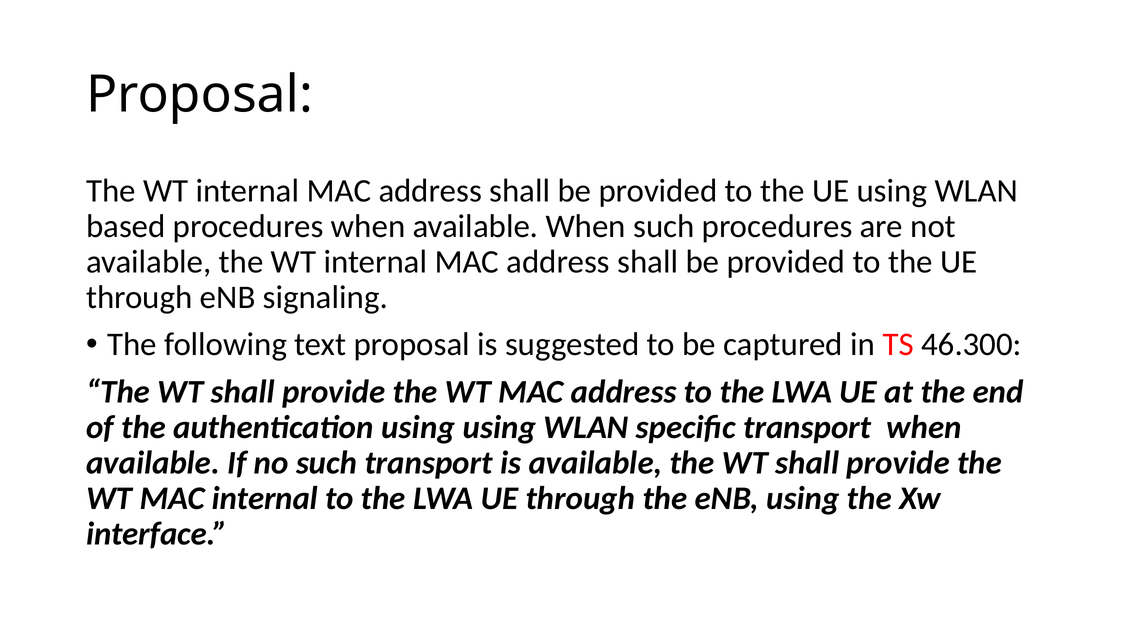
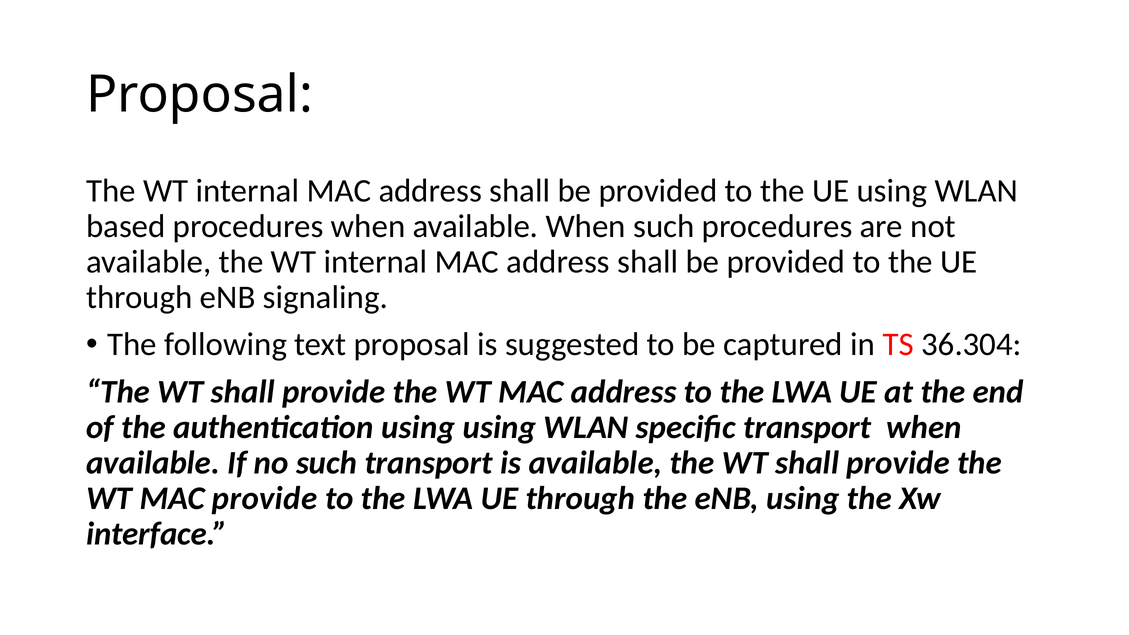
46.300: 46.300 -> 36.304 (971, 345)
MAC internal: internal -> provide (265, 498)
